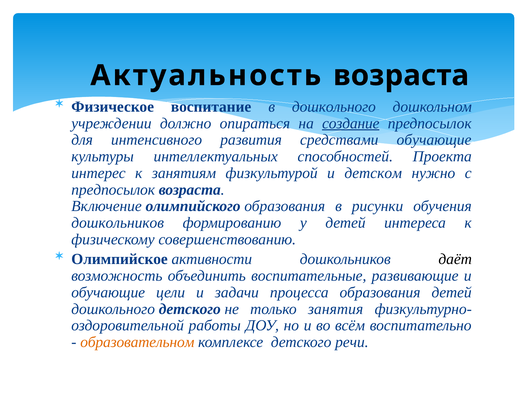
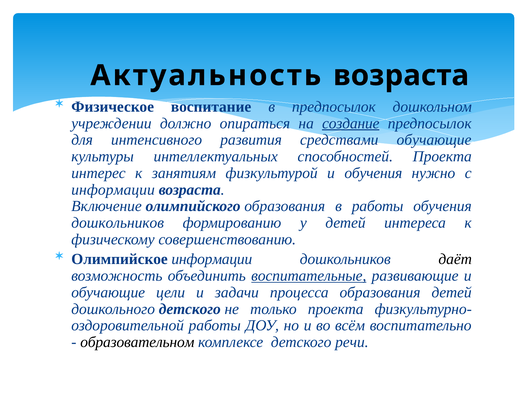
в дошкольного: дошкольного -> предпосылок (334, 107)
и детском: детском -> обучения (373, 173)
предпосылок: предпосылок -> информации (113, 190)
в рисунки: рисунки -> работы (378, 206)
Олимпийское активности: активности -> информации (212, 259)
воспитательные underline: none -> present (309, 276)
только занятия: занятия -> проекта (336, 309)
образовательном colour: orange -> black (137, 342)
